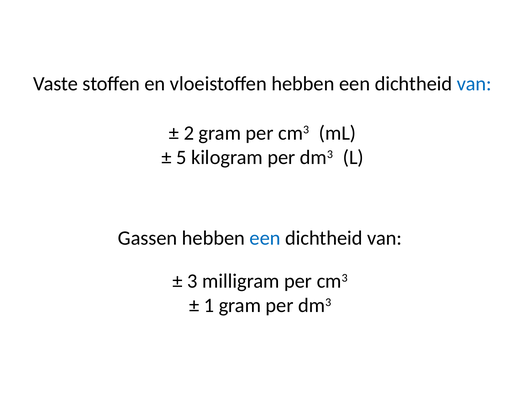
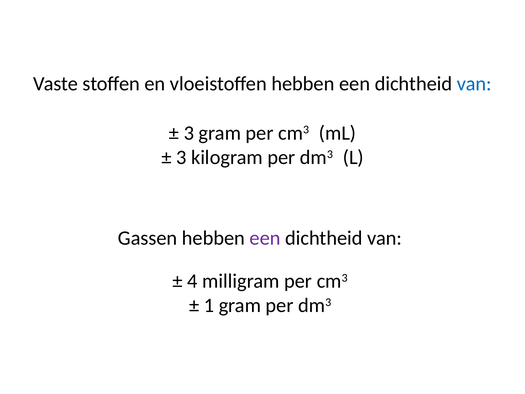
2: 2 -> 3 (189, 133)
5: 5 -> 3 (181, 157)
een colour: blue -> purple (265, 238)
3: 3 -> 4 (192, 281)
